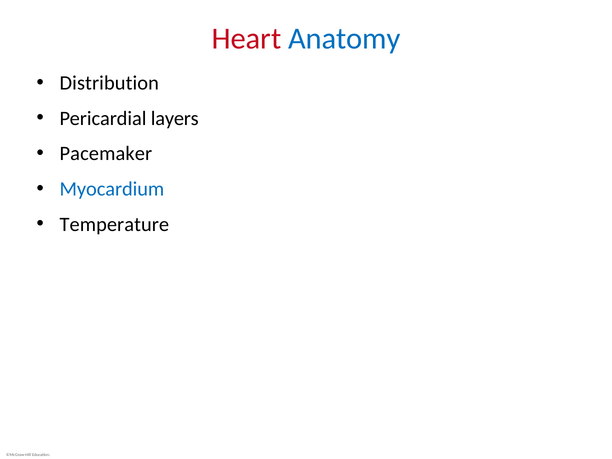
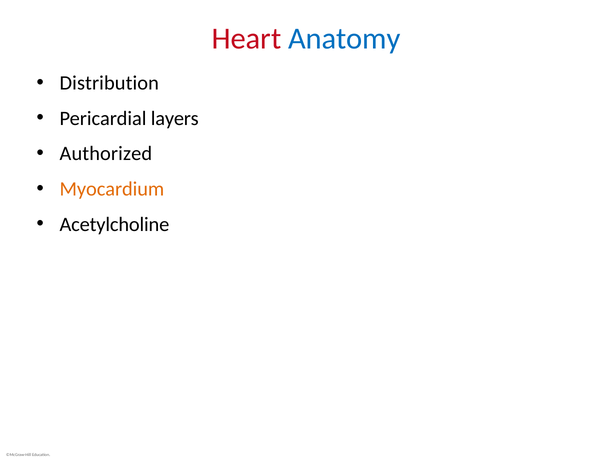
Pacemaker: Pacemaker -> Authorized (106, 154)
Myocardium colour: blue -> orange (112, 189)
Temperature: Temperature -> Acetylcholine (114, 224)
